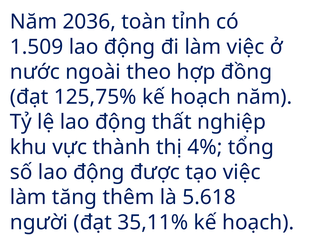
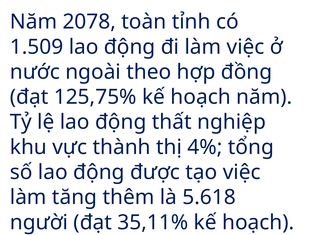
2036: 2036 -> 2078 (89, 22)
